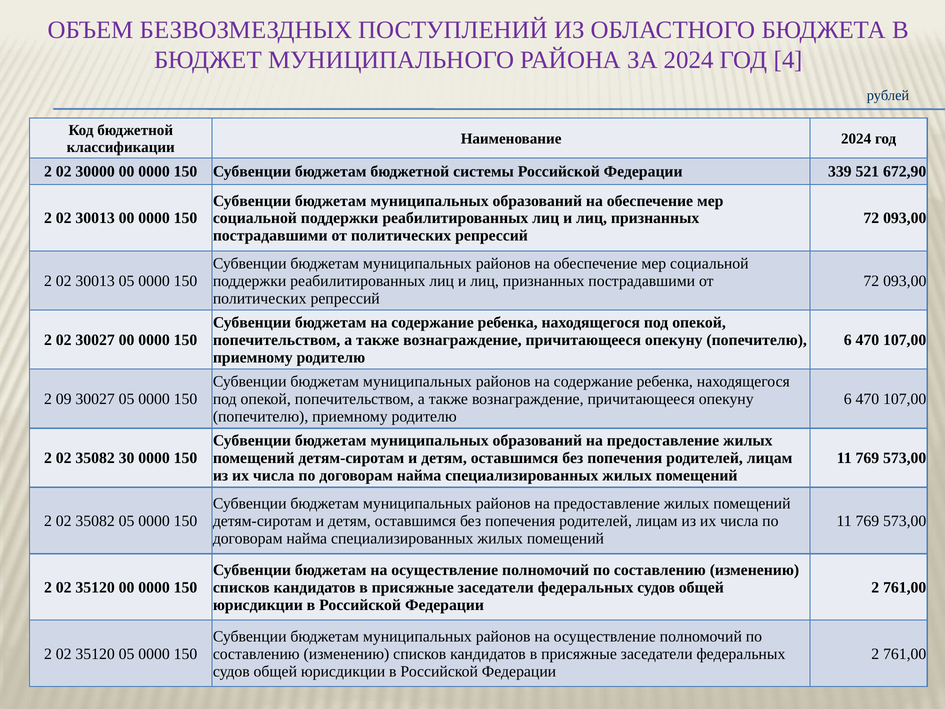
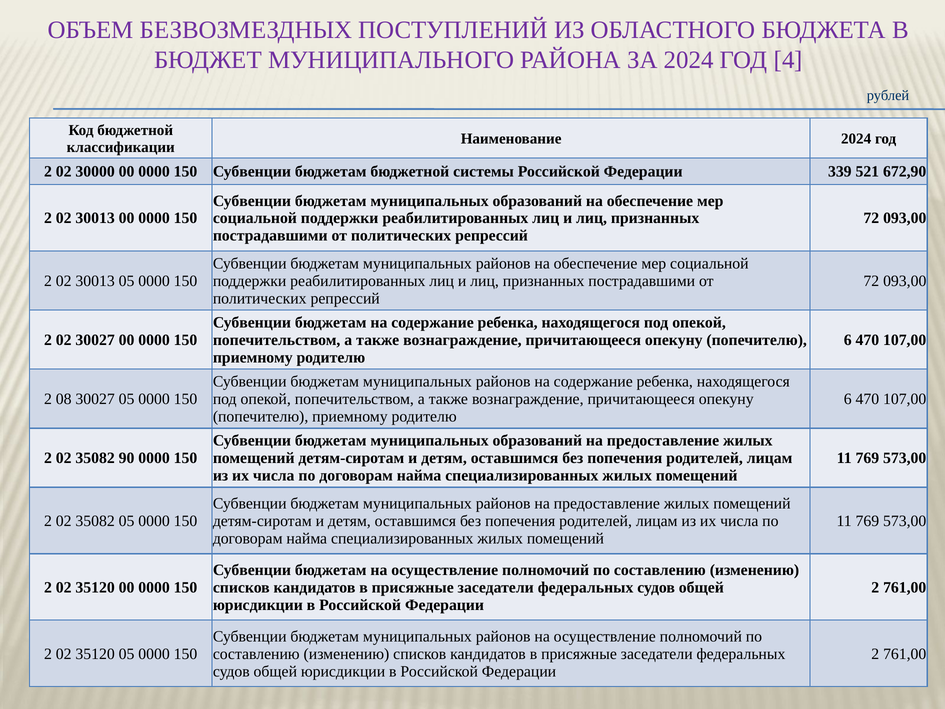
09: 09 -> 08 (64, 399)
30: 30 -> 90 (127, 458)
